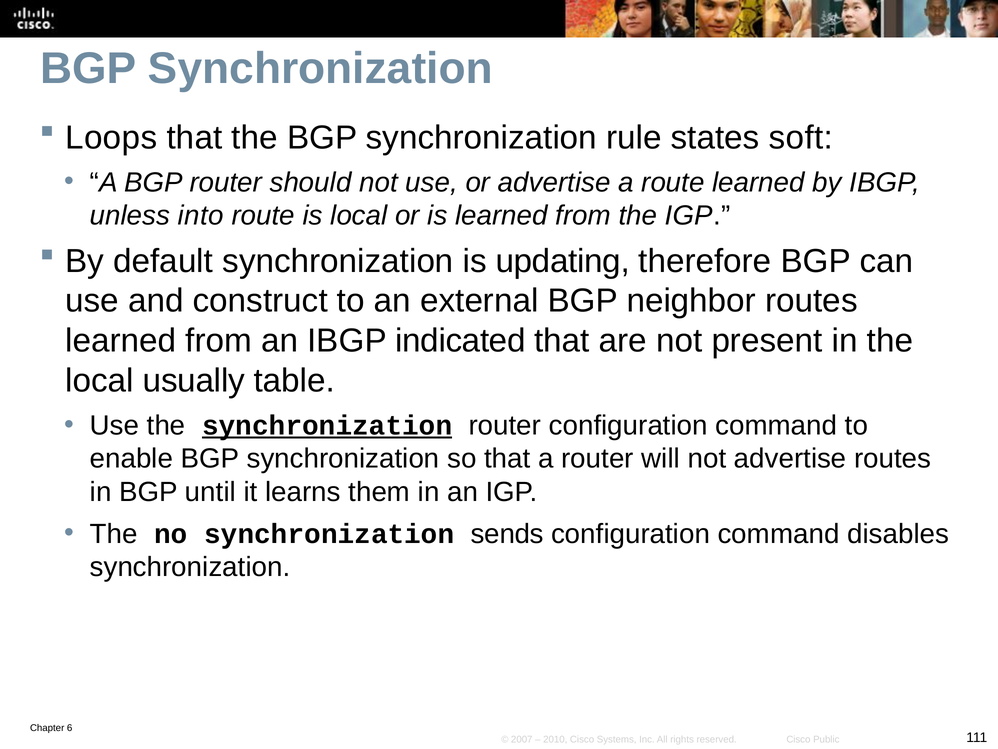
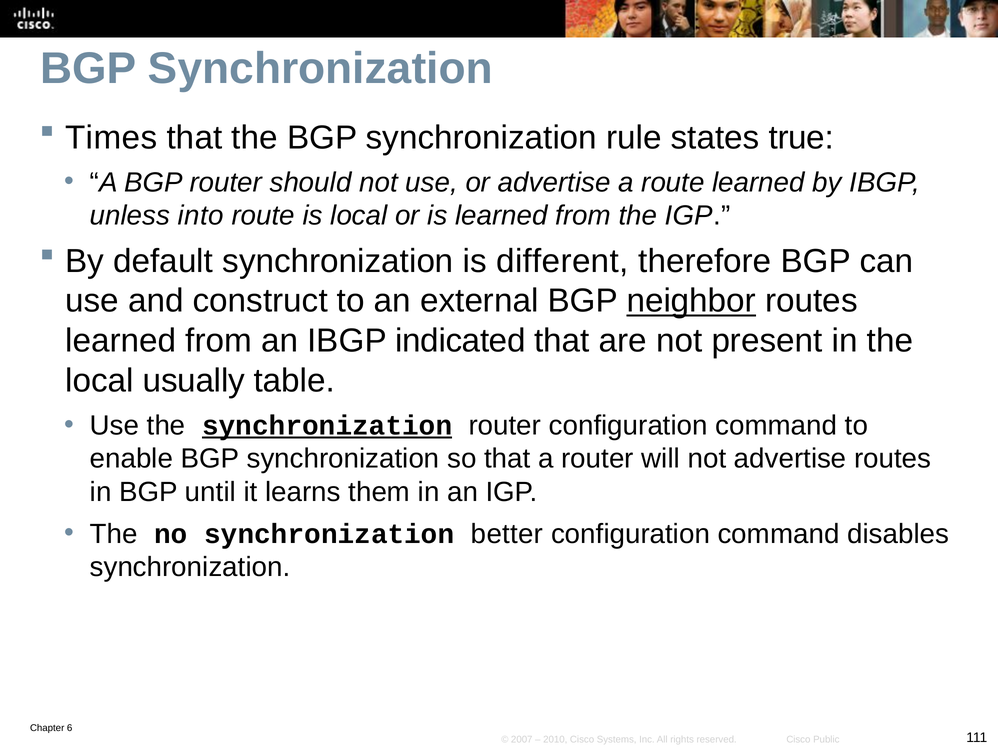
Loops: Loops -> Times (111, 138)
soft: soft -> true (801, 138)
updating: updating -> different (562, 261)
neighbor underline: none -> present (691, 301)
sends: sends -> better (507, 533)
